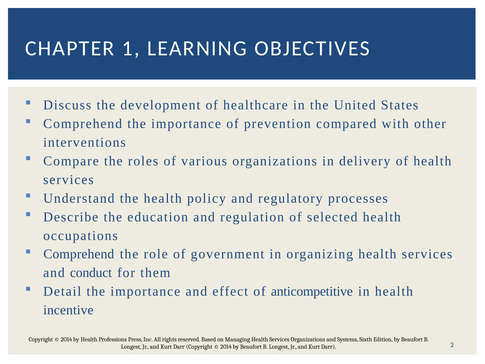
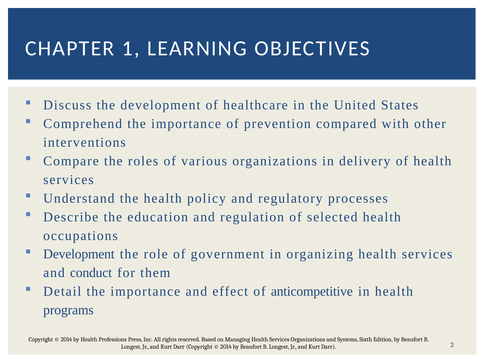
Comprehend: Comprehend -> Development (79, 254)
incentive: incentive -> programs (68, 310)
